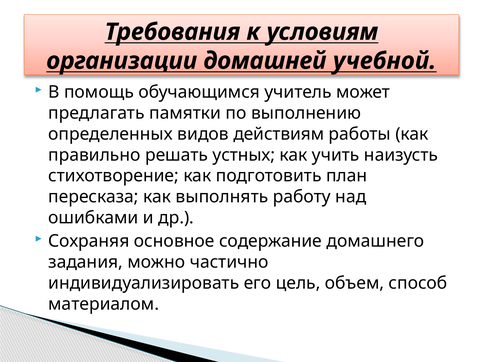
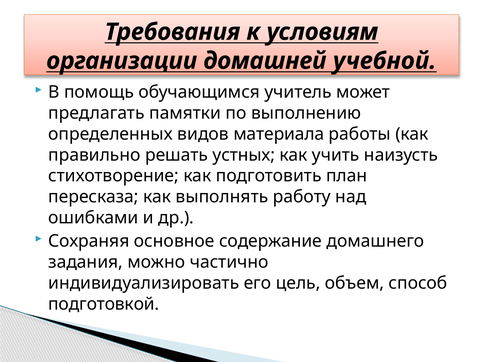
действиям: действиям -> материала (279, 134)
материалом: материалом -> подготовкой (104, 304)
